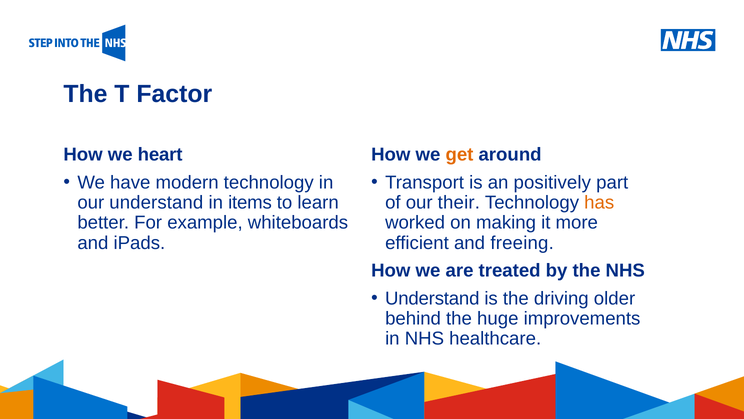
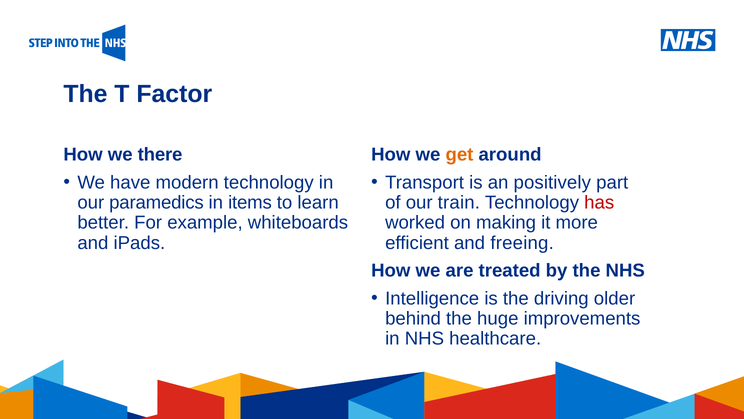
heart: heart -> there (160, 154)
our understand: understand -> paramedics (156, 202)
their: their -> train (459, 202)
has colour: orange -> red (599, 202)
Understand: Understand -> Intelligence (432, 298)
